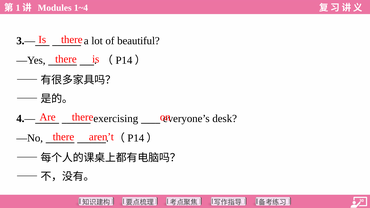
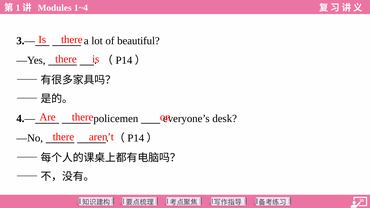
exercising: exercising -> policemen (116, 119)
